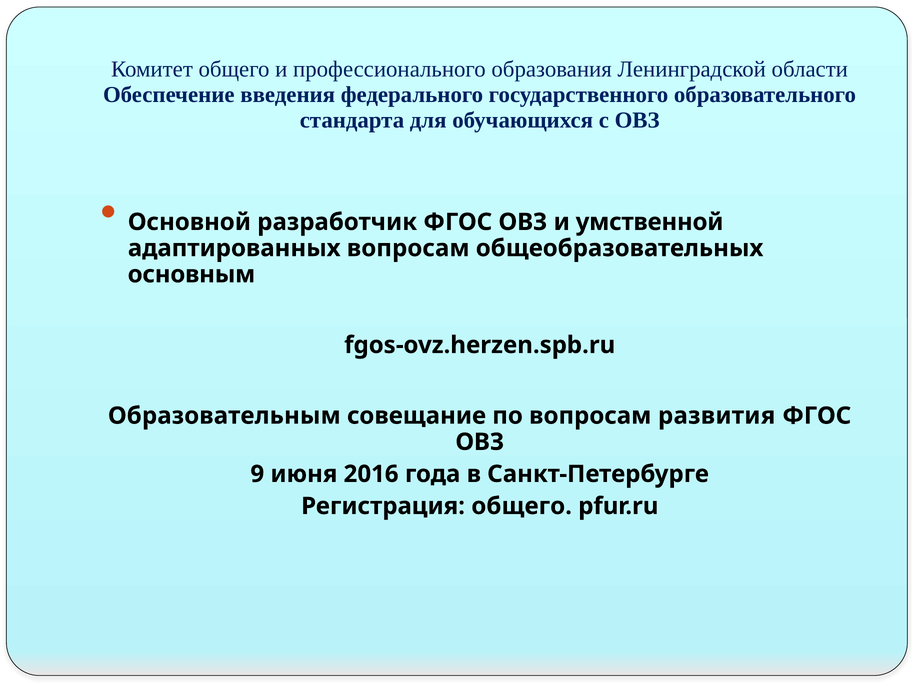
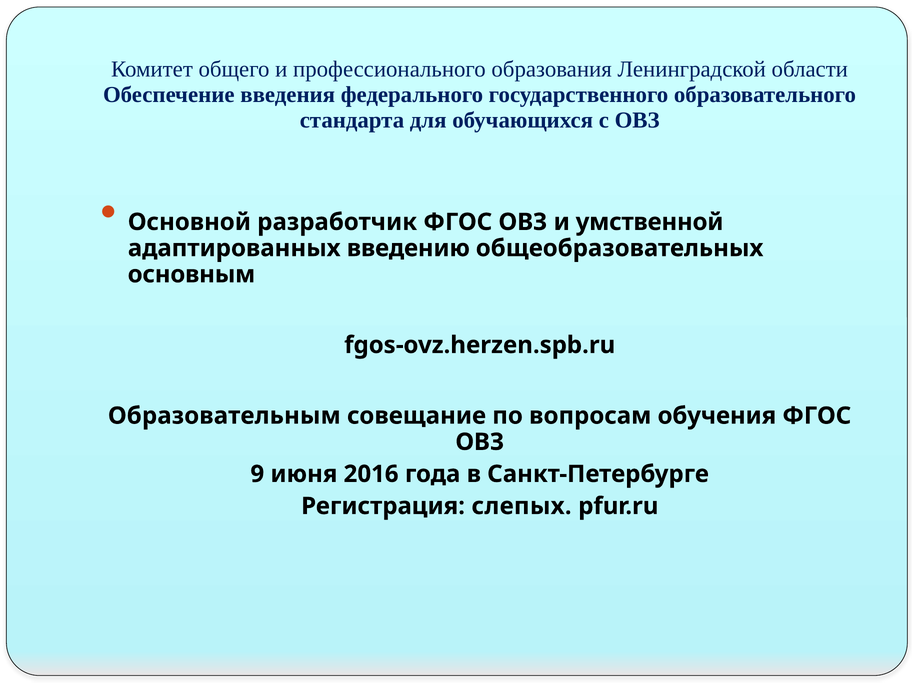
адаптированных вопросам: вопросам -> введению (408, 248)
развития: развития -> обучения (717, 416)
Регистрация общего: общего -> слепых (522, 506)
